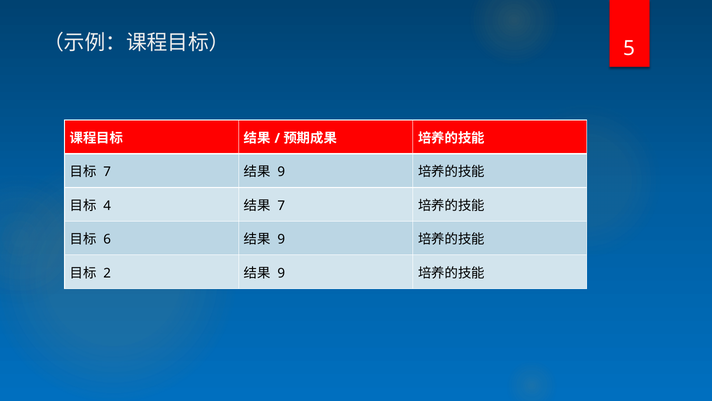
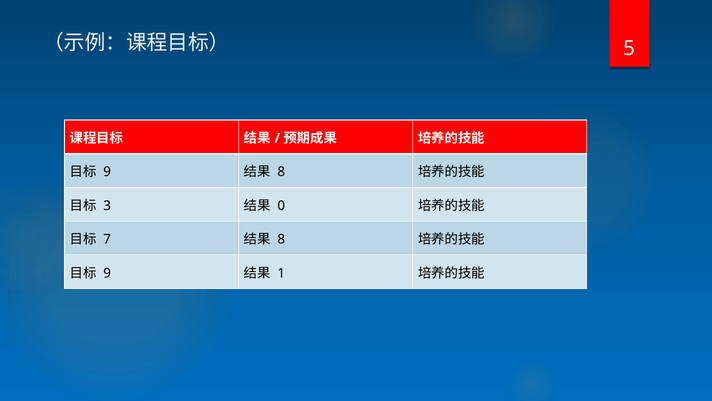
7: 7 -> 9 (107, 172)
9: 9 -> 8 (281, 172)
4: 4 -> 3 (107, 205)
7: 7 -> 0 (281, 205)
6: 6 -> 7 (107, 239)
9: 9 -> 8 (281, 239)
2: 2 -> 9 (107, 273)
9: 9 -> 1 (281, 273)
